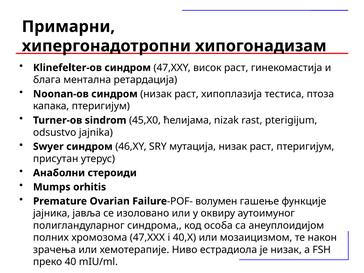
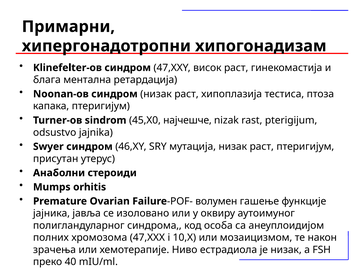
ћелијамa: ћелијамa -> најчешче (187, 120)
40,X: 40,X -> 10,X (184, 238)
